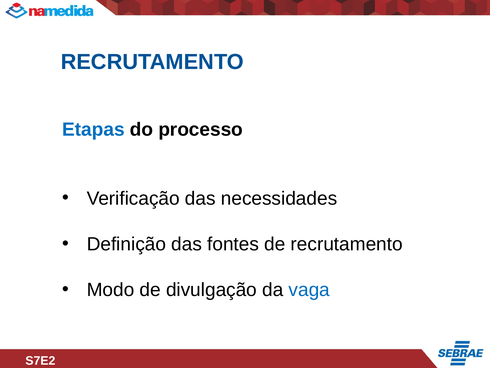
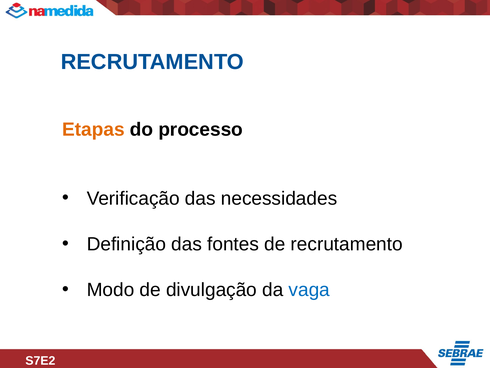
Etapas colour: blue -> orange (93, 129)
